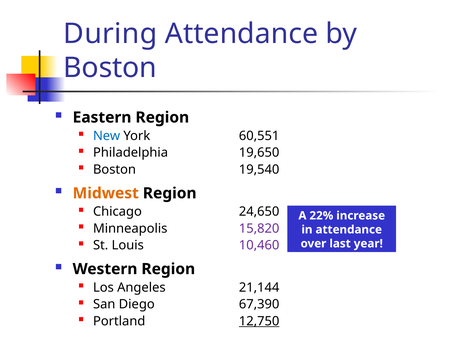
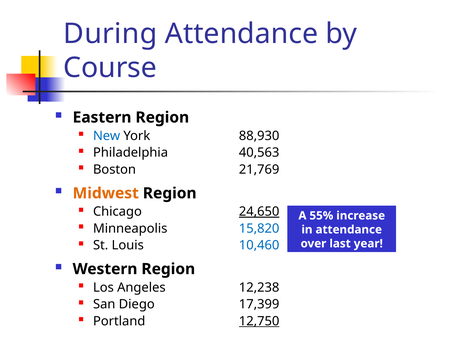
Boston: Boston -> Course (110, 68)
60,551: 60,551 -> 88,930 (259, 136)
19,650: 19,650 -> 40,563 (259, 153)
19,540: 19,540 -> 21,769 (259, 170)
24,650 underline: none -> present (259, 212)
22%: 22% -> 55% (321, 216)
15,820 colour: purple -> blue (259, 229)
10,460 colour: purple -> blue (259, 246)
21,144: 21,144 -> 12,238 (259, 288)
67,390: 67,390 -> 17,399 (259, 305)
